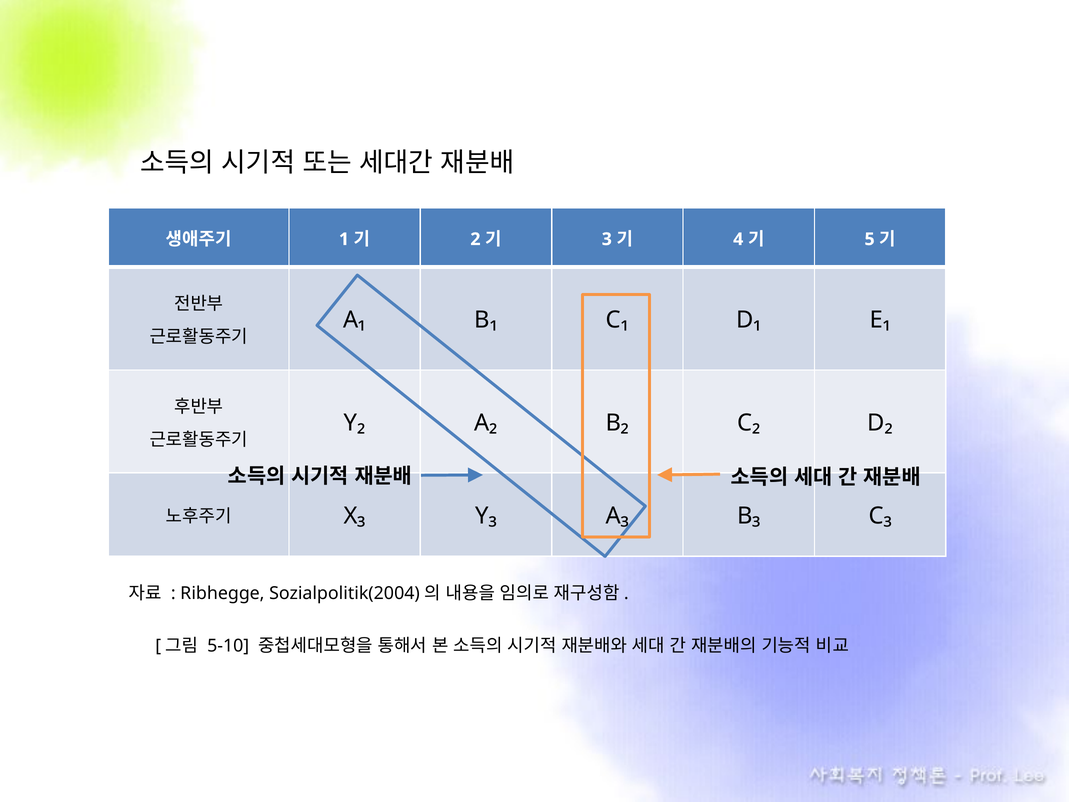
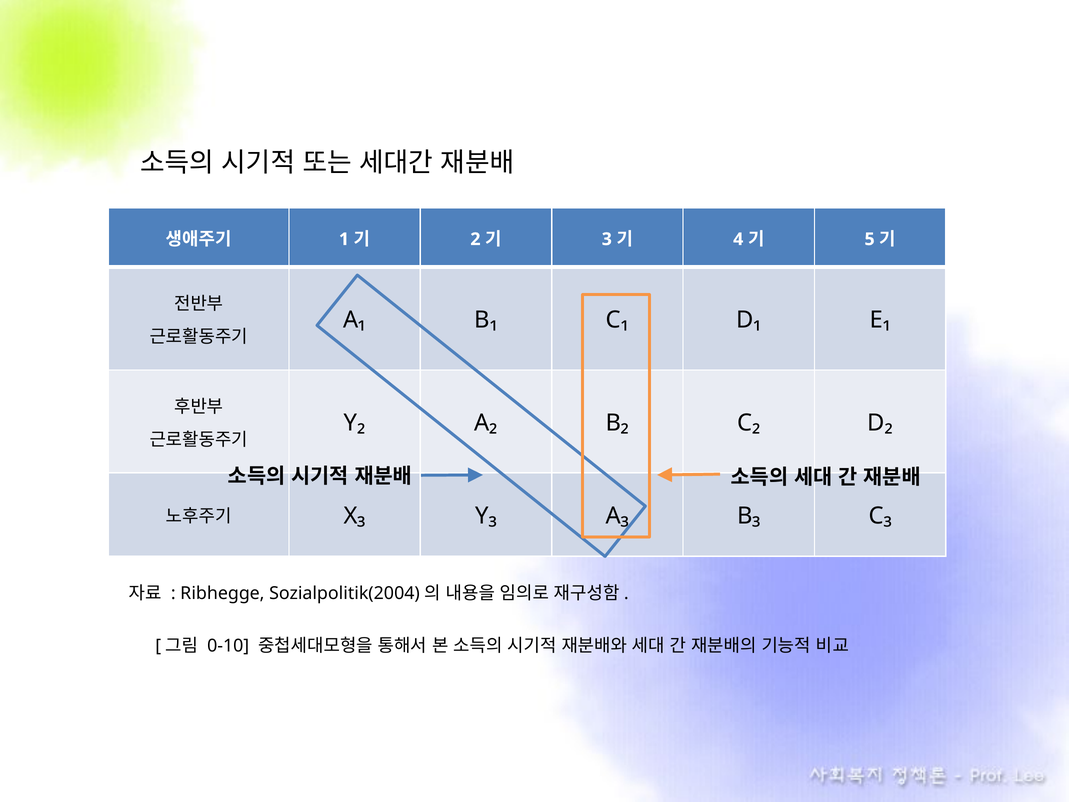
5-10: 5-10 -> 0-10 (228, 646)
